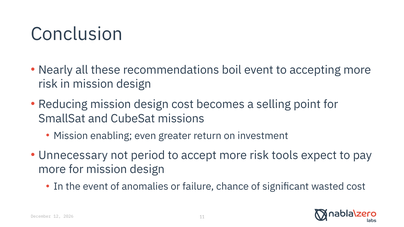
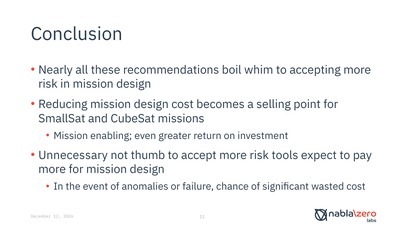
boil event: event -> whim (259, 70)
period: period -> thumb (148, 155)
